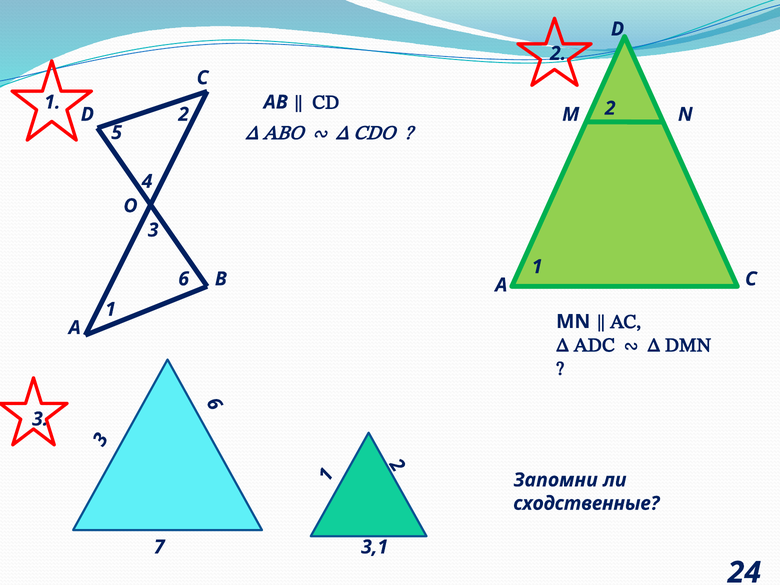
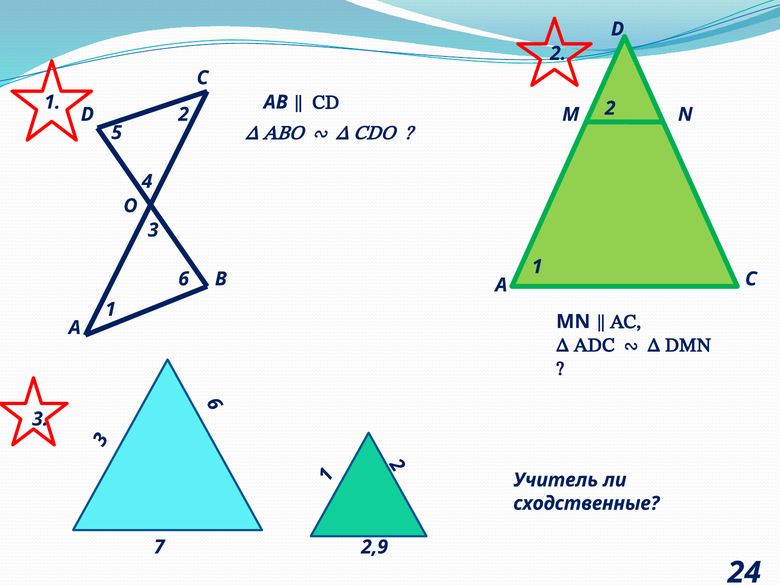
Запомни: Запомни -> Учитель (556, 480)
3,1: 3,1 -> 2,9 (375, 547)
